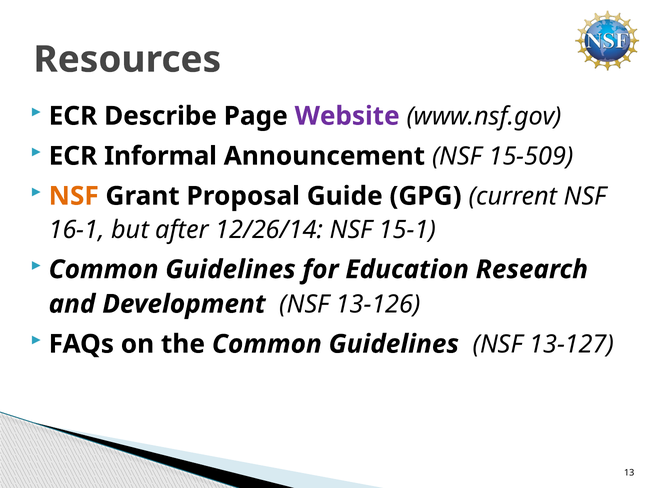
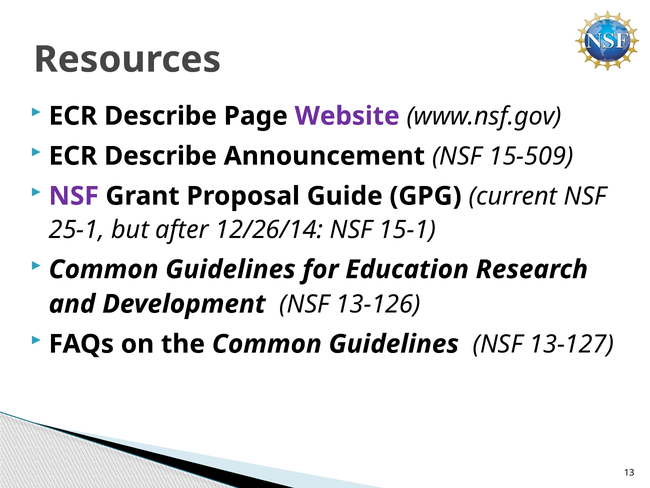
Informal: Informal -> Describe (160, 156)
NSF colour: orange -> purple (74, 196)
16-1: 16-1 -> 25-1 (77, 230)
